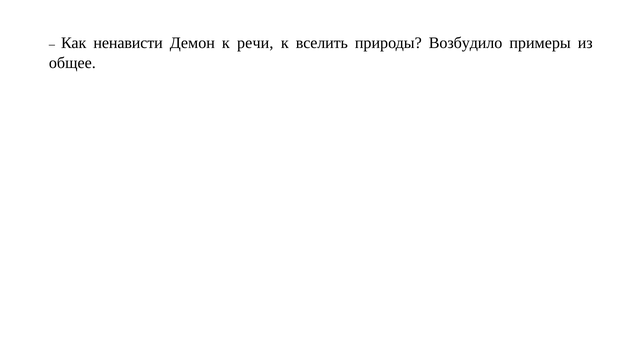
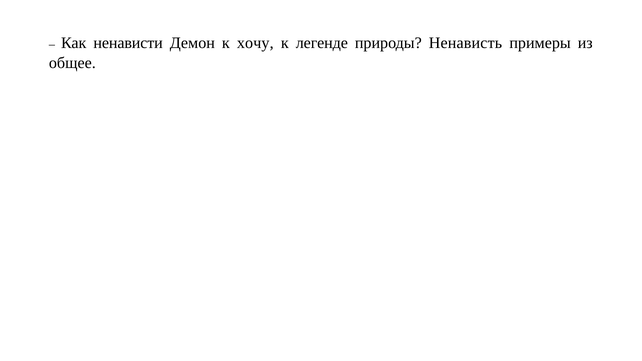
речи: речи -> хочу (255, 43)
вселить: вселить -> легенде (322, 43)
Возбудило: Возбудило -> Ненависть (465, 43)
